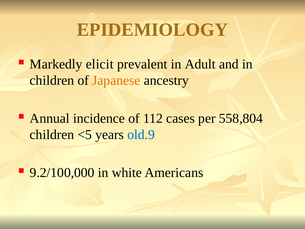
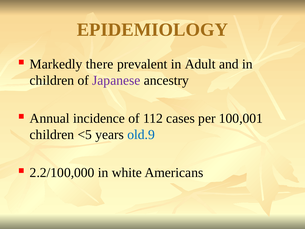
elicit: elicit -> there (100, 64)
Japanese colour: orange -> purple (116, 80)
558,804: 558,804 -> 100,001 (241, 118)
9.2/100,000: 9.2/100,000 -> 2.2/100,000 (62, 172)
